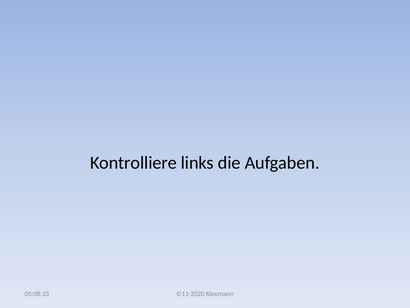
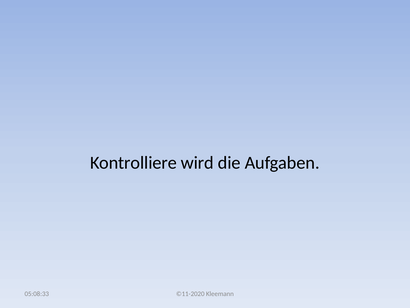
links: links -> wird (197, 163)
